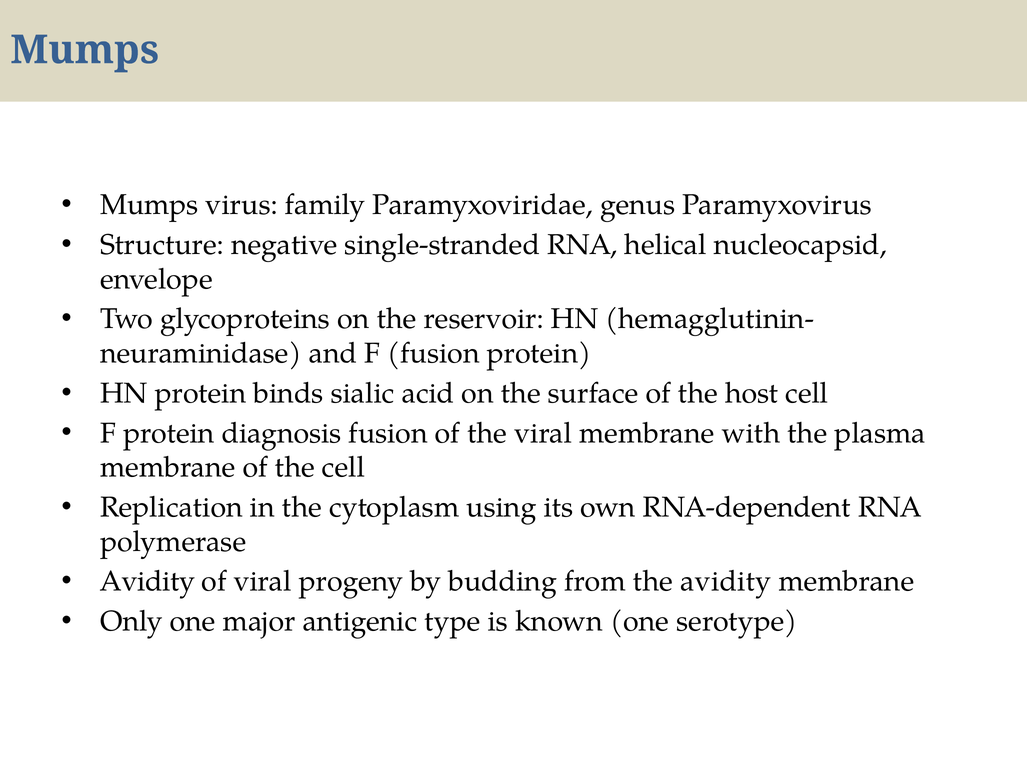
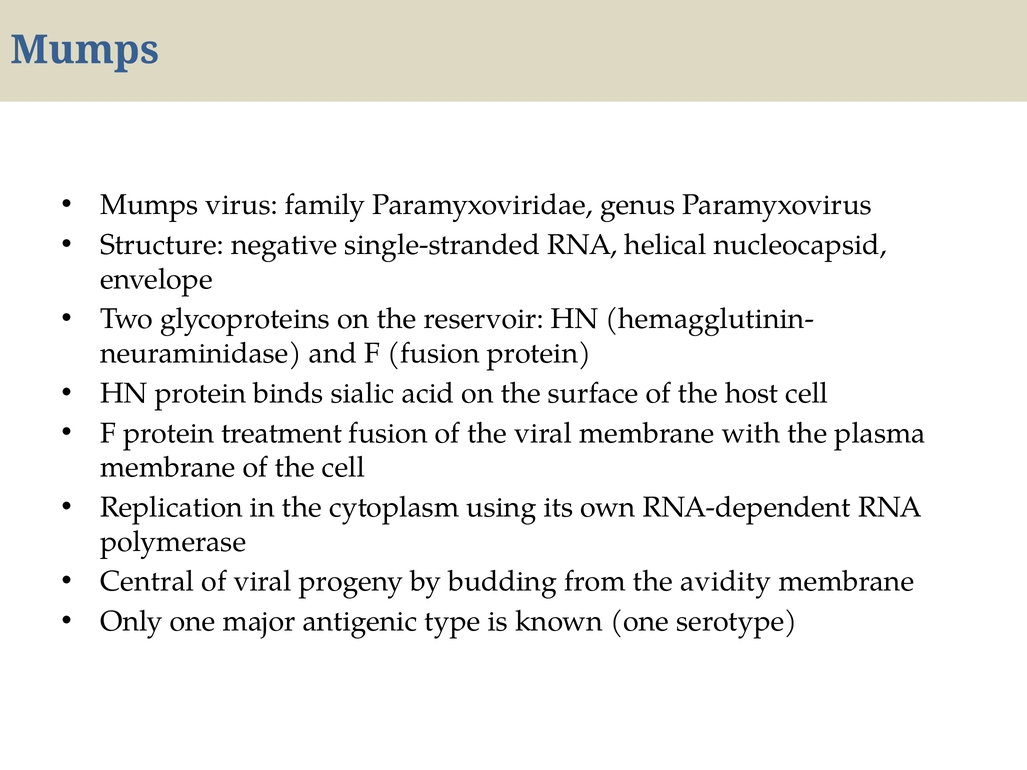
diagnosis: diagnosis -> treatment (282, 433)
Avidity: Avidity -> Central (147, 582)
